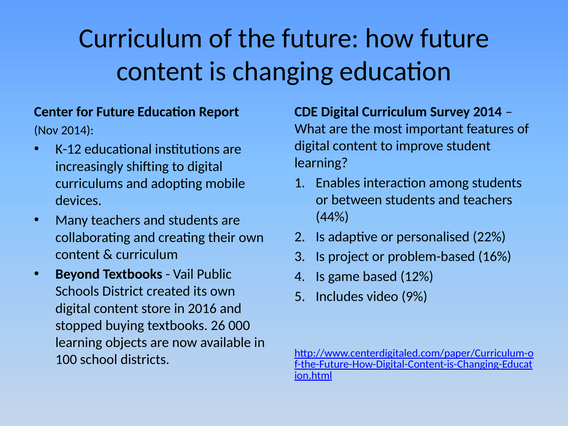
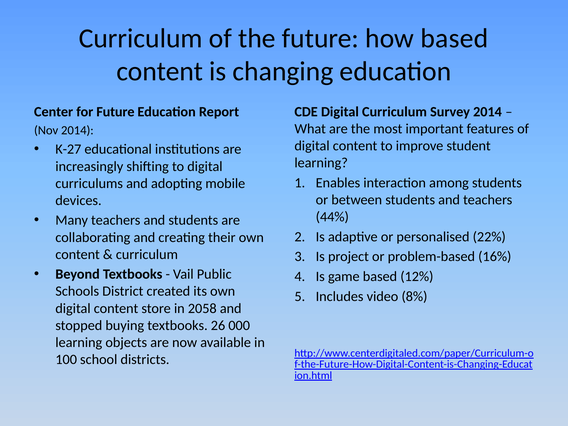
how future: future -> based (454, 38)
K-12: K-12 -> K-27 (68, 149)
9%: 9% -> 8% (414, 296)
2016: 2016 -> 2058 (202, 308)
